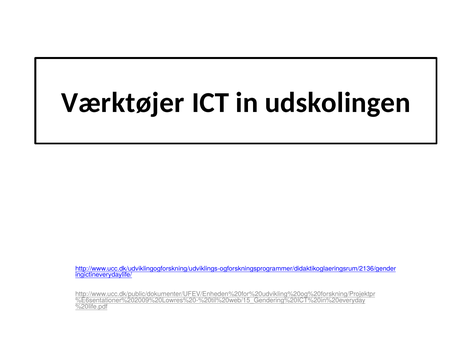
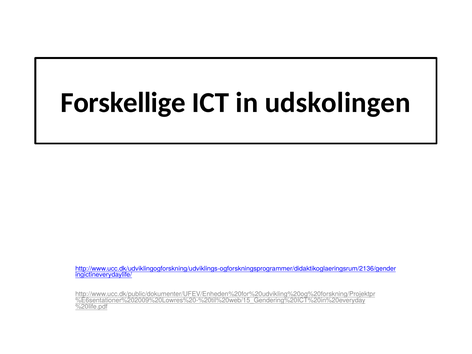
Værktøjer: Værktøjer -> Forskellige (123, 103)
